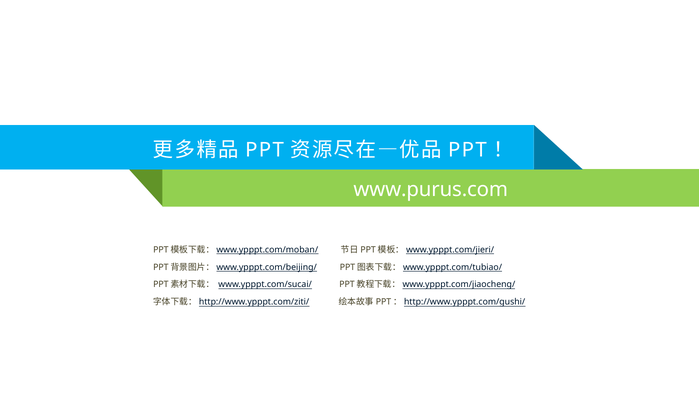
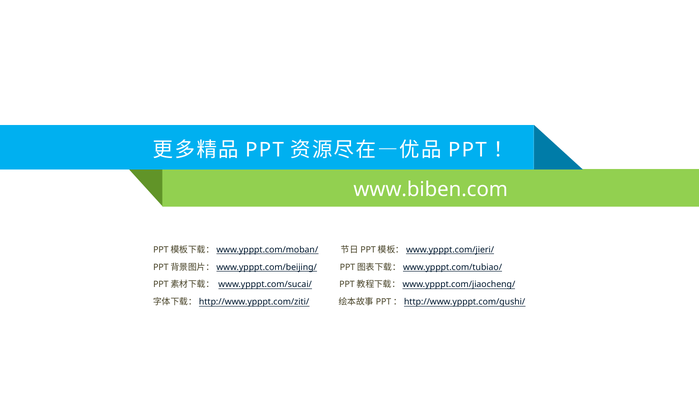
www.purus.com: www.purus.com -> www.biben.com (431, 189)
